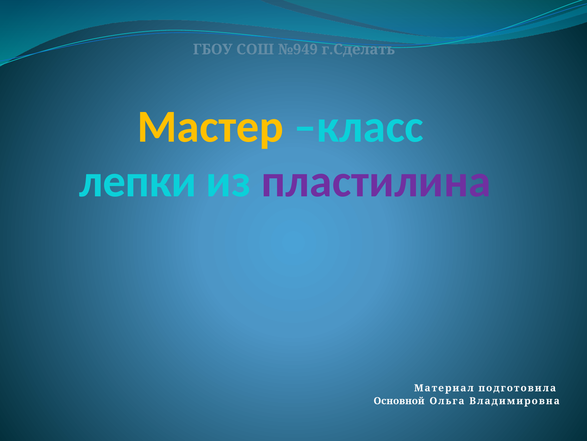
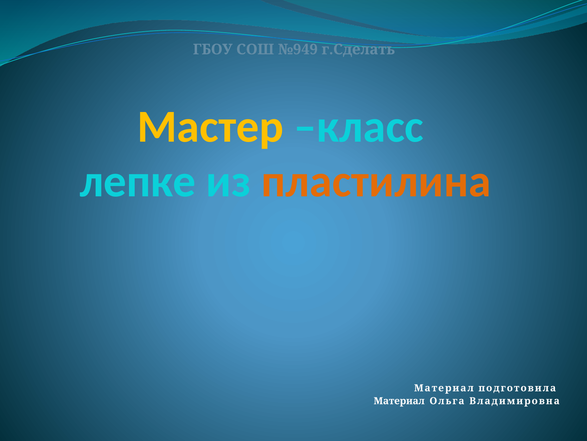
лепки: лепки -> лепке (138, 181)
пластилина colour: purple -> orange (376, 181)
Основной: Основной -> Материал (399, 400)
